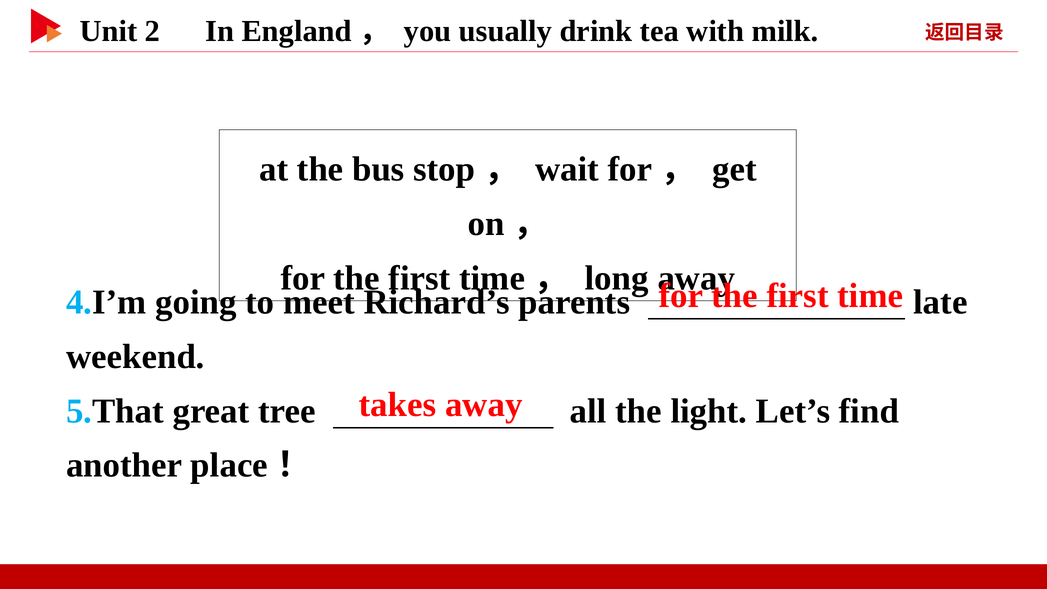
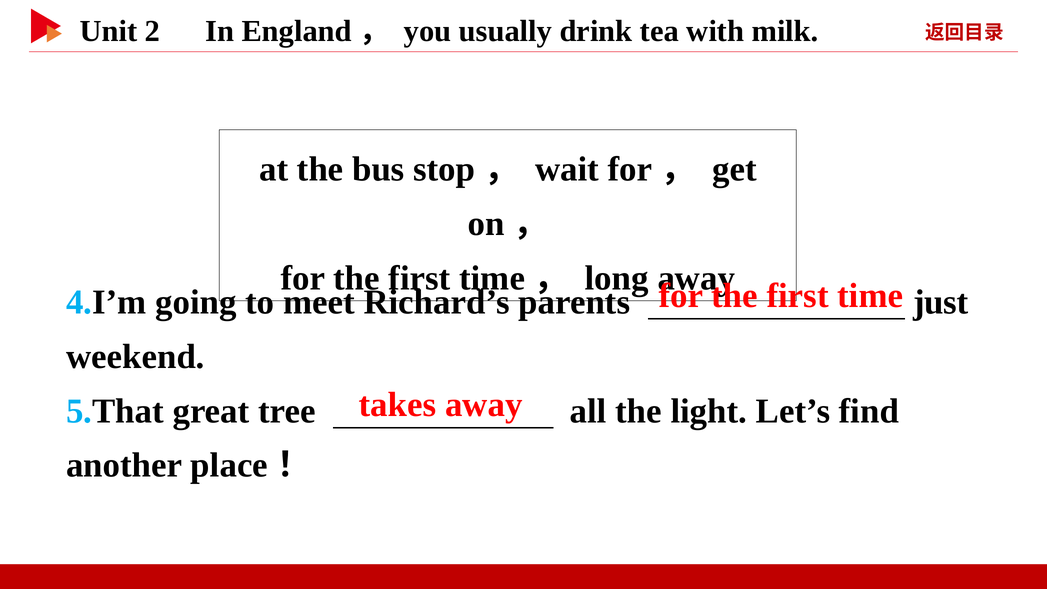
late: late -> just (941, 302)
